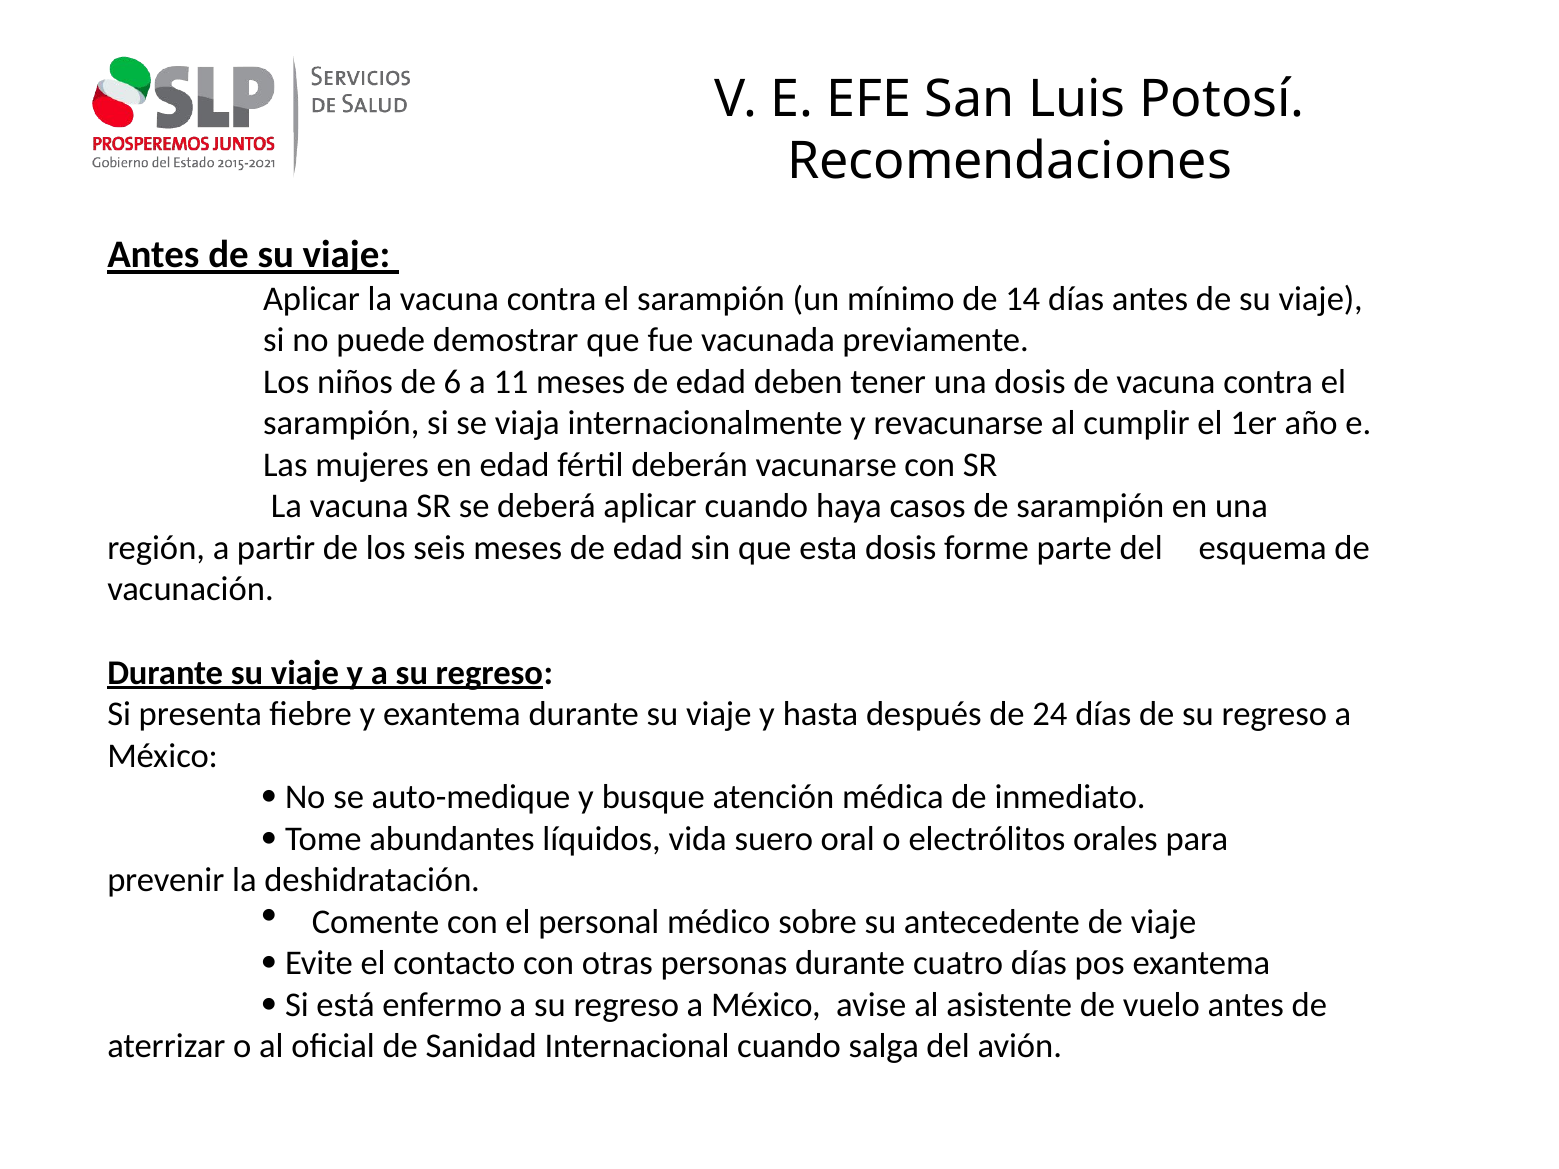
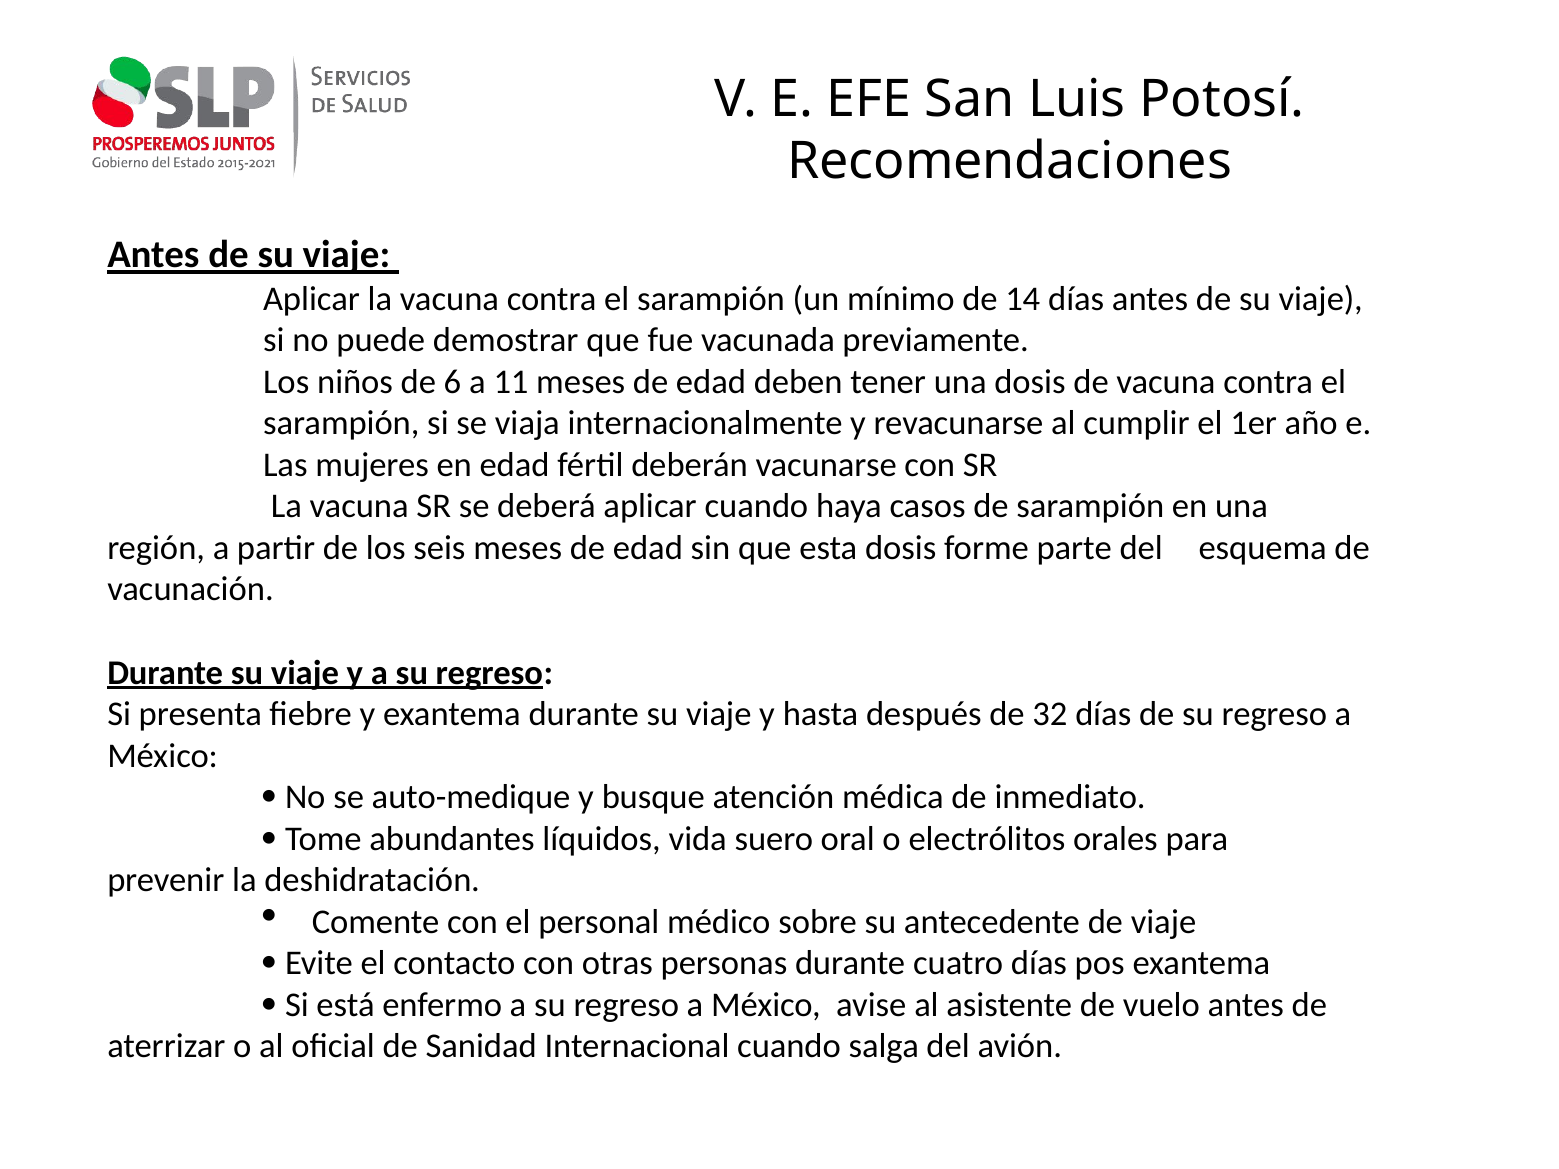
24: 24 -> 32 (1050, 714)
